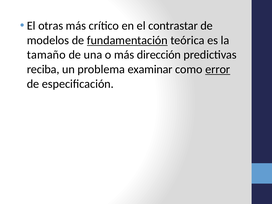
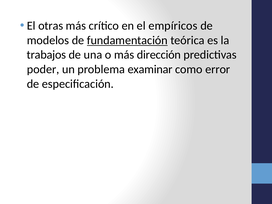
contrastar: contrastar -> empíricos (173, 26)
tamaño: tamaño -> trabajos (46, 55)
reciba: reciba -> poder (43, 69)
error underline: present -> none (218, 69)
